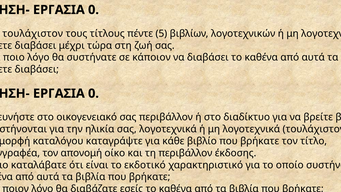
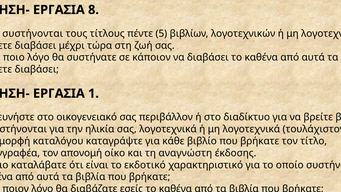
0: 0 -> 8 (94, 10)
τουλάχιστον: τουλάχιστον -> συστήνονται (33, 33)
0: 0 -> 1 (94, 93)
τη περιβάλλον: περιβάλλον -> αναγνώστη (185, 153)
